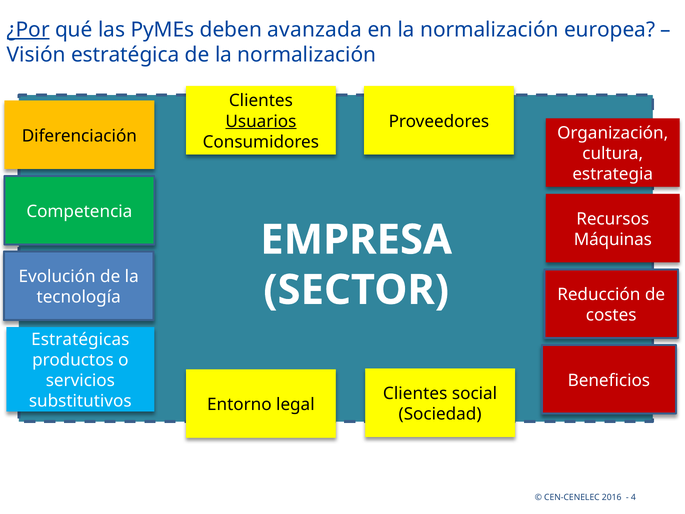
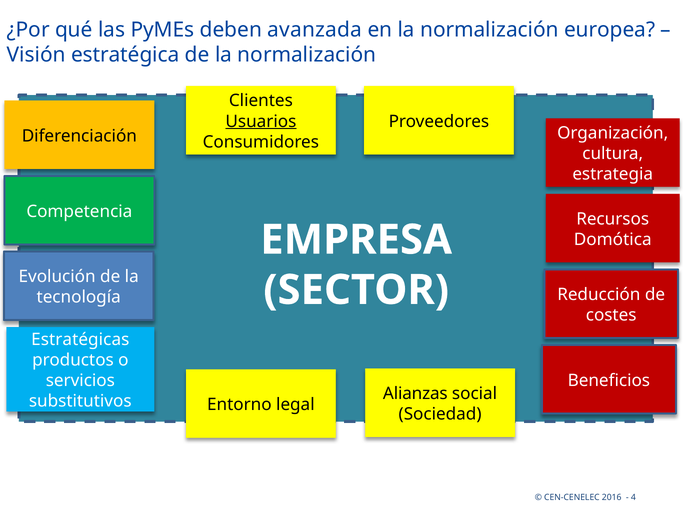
¿Por underline: present -> none (28, 30)
Máquinas: Máquinas -> Domótica (613, 239)
Clientes: Clientes -> Alianzas (415, 393)
